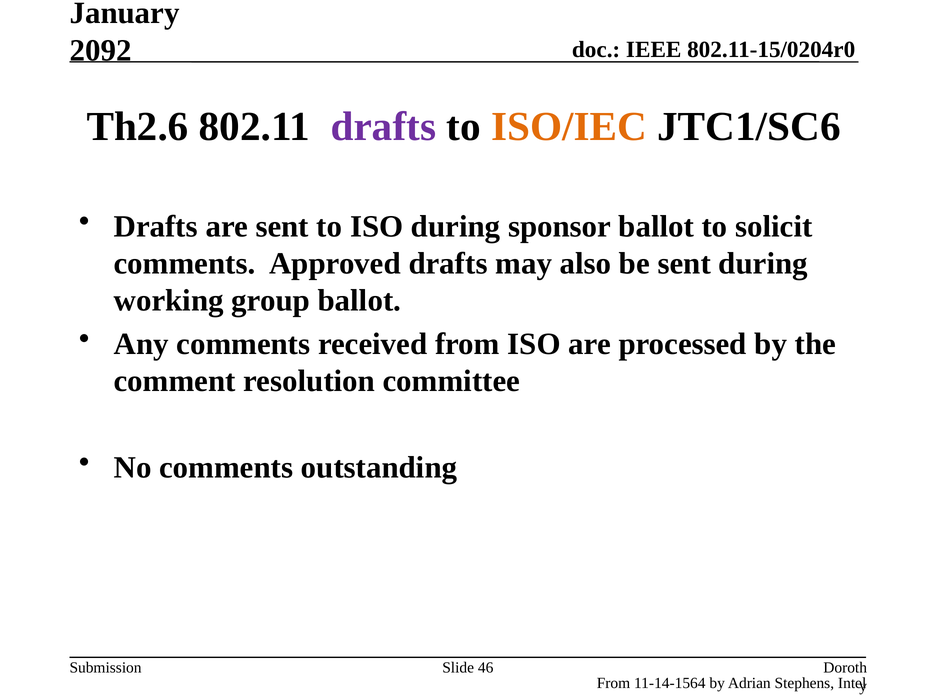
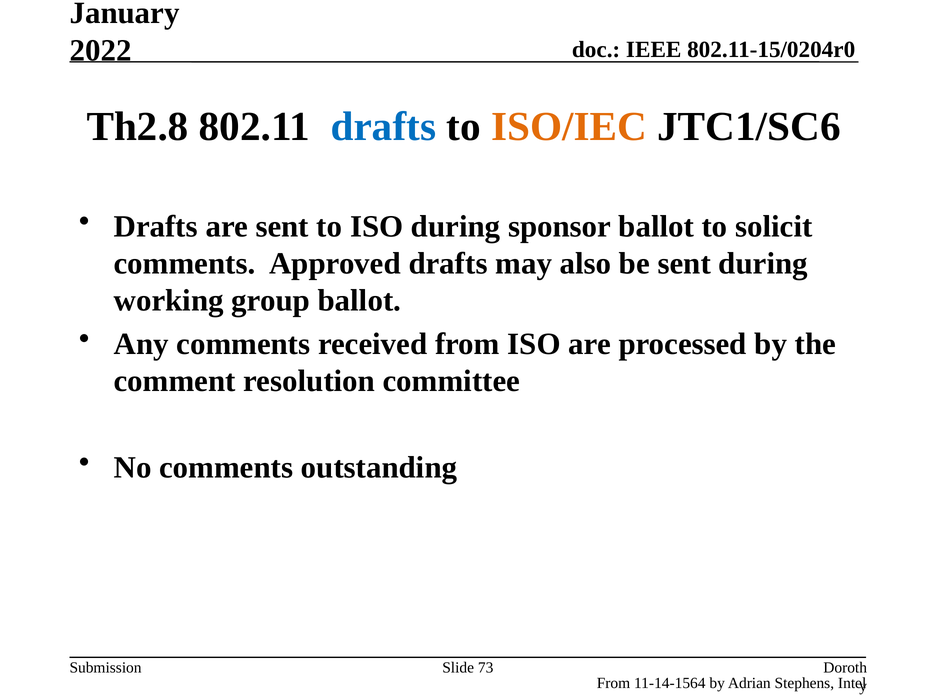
2092: 2092 -> 2022 (101, 50)
Th2.6: Th2.6 -> Th2.8 (138, 127)
drafts colour: purple -> blue (383, 127)
46: 46 -> 73 (486, 668)
